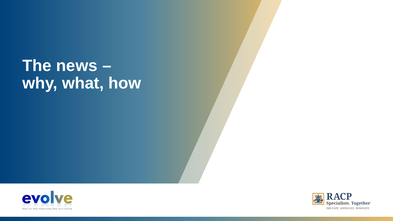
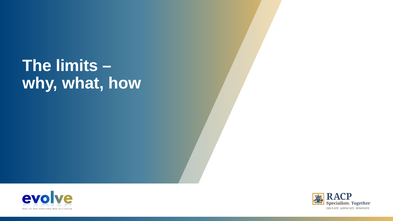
news: news -> limits (77, 66)
